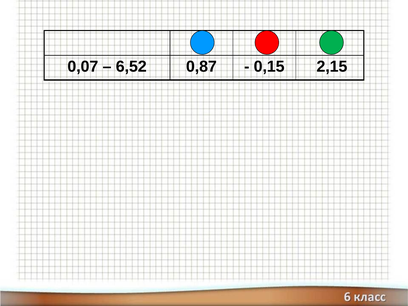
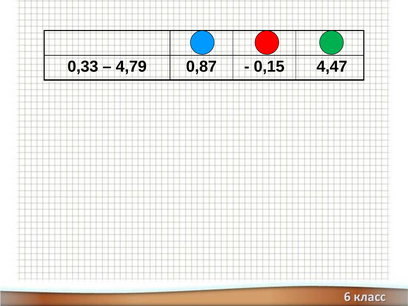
0,07: 0,07 -> 0,33 (83, 66)
6,52: 6,52 -> 4,79 (131, 66)
2,15: 2,15 -> 4,47 (332, 66)
